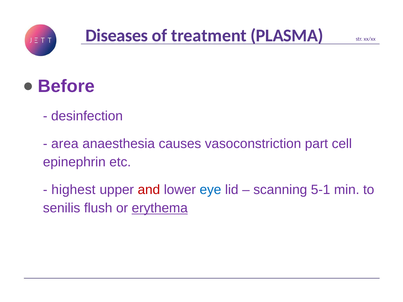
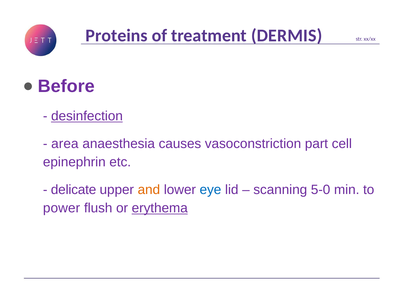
Diseases: Diseases -> Proteins (117, 36)
PLASMA: PLASMA -> DERMIS (287, 36)
desinfection underline: none -> present (87, 116)
highest: highest -> delicate (74, 190)
and colour: red -> orange (149, 190)
5-1: 5-1 -> 5-0 (321, 190)
senilis: senilis -> power (62, 208)
